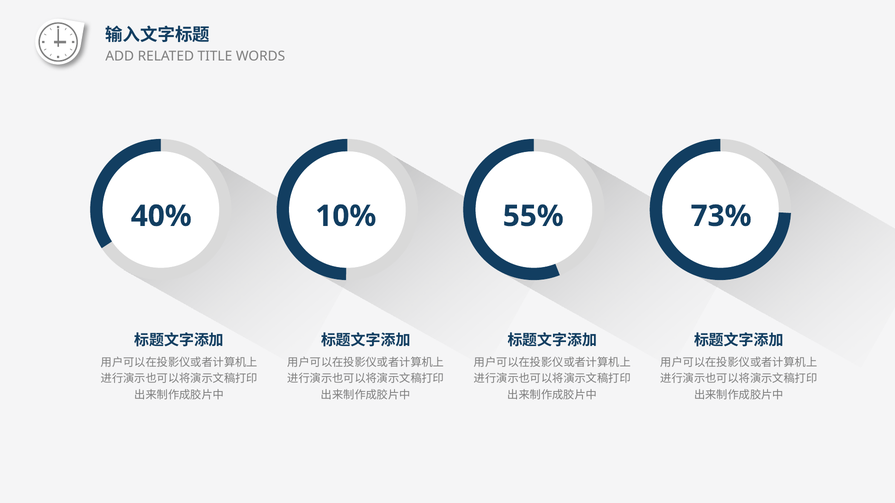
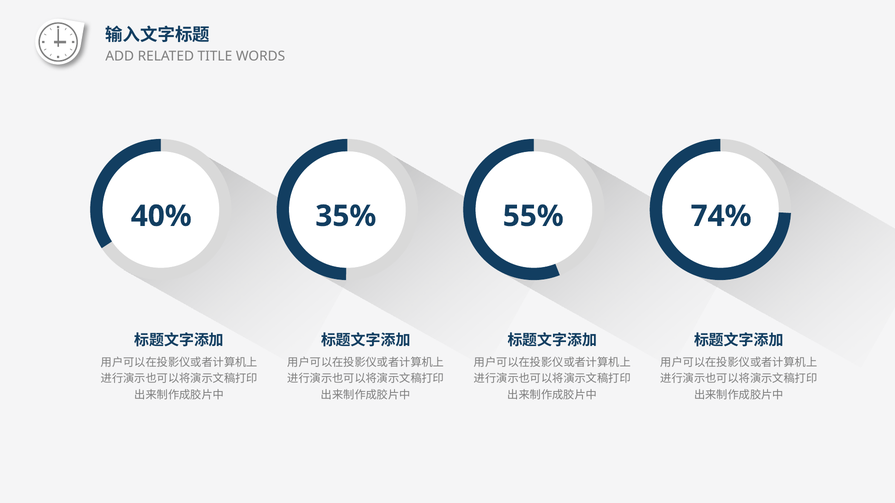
10%: 10% -> 35% (346, 216)
73%: 73% -> 74% (721, 216)
